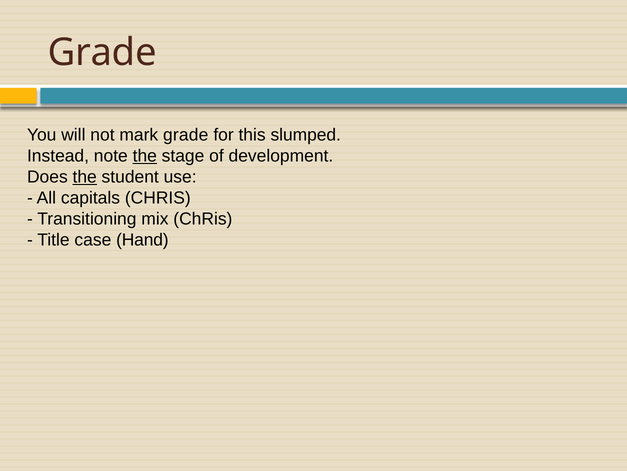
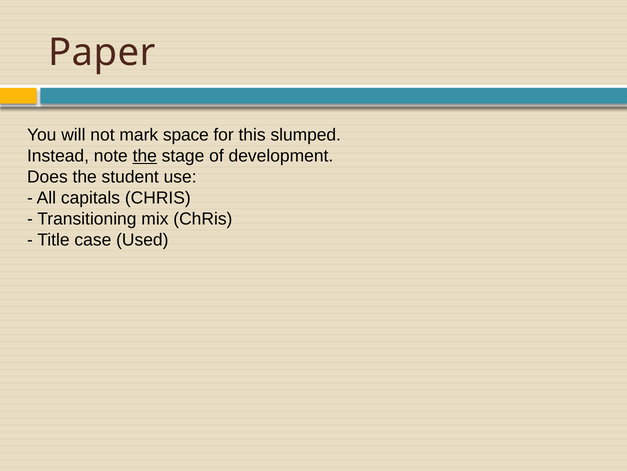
Grade: Grade -> Paper (102, 52)
mark grade: grade -> space (186, 135)
the underline: present -> none (85, 177)
Hand: Hand -> Used (142, 239)
